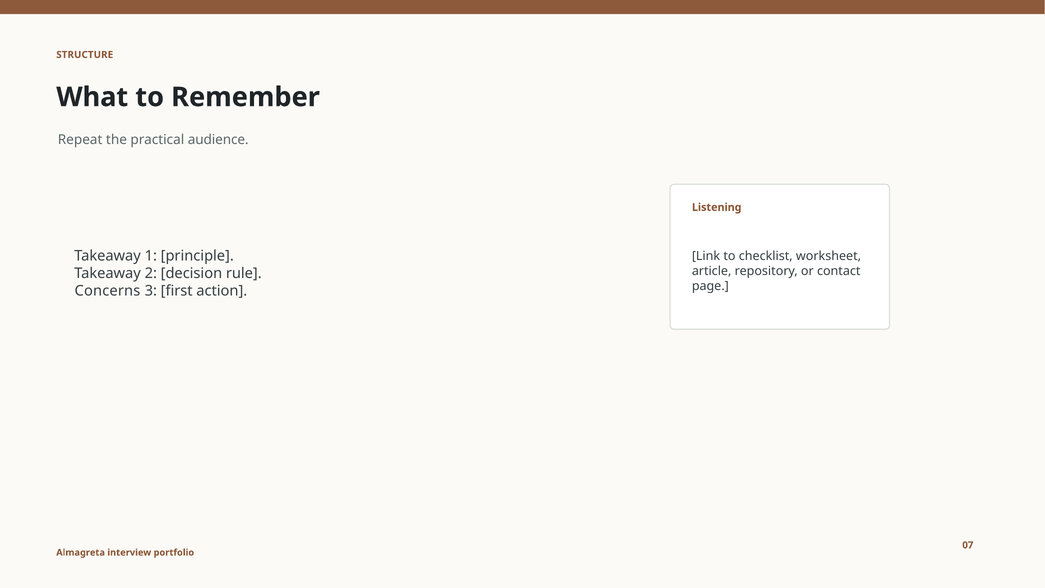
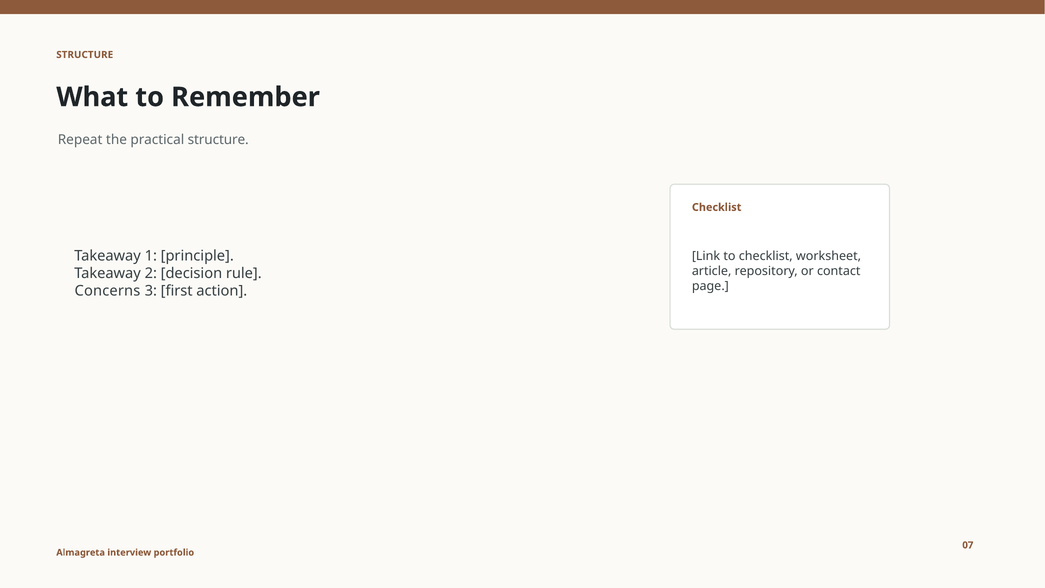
practical audience: audience -> structure (218, 140)
Listening: Listening -> Checklist (717, 207)
